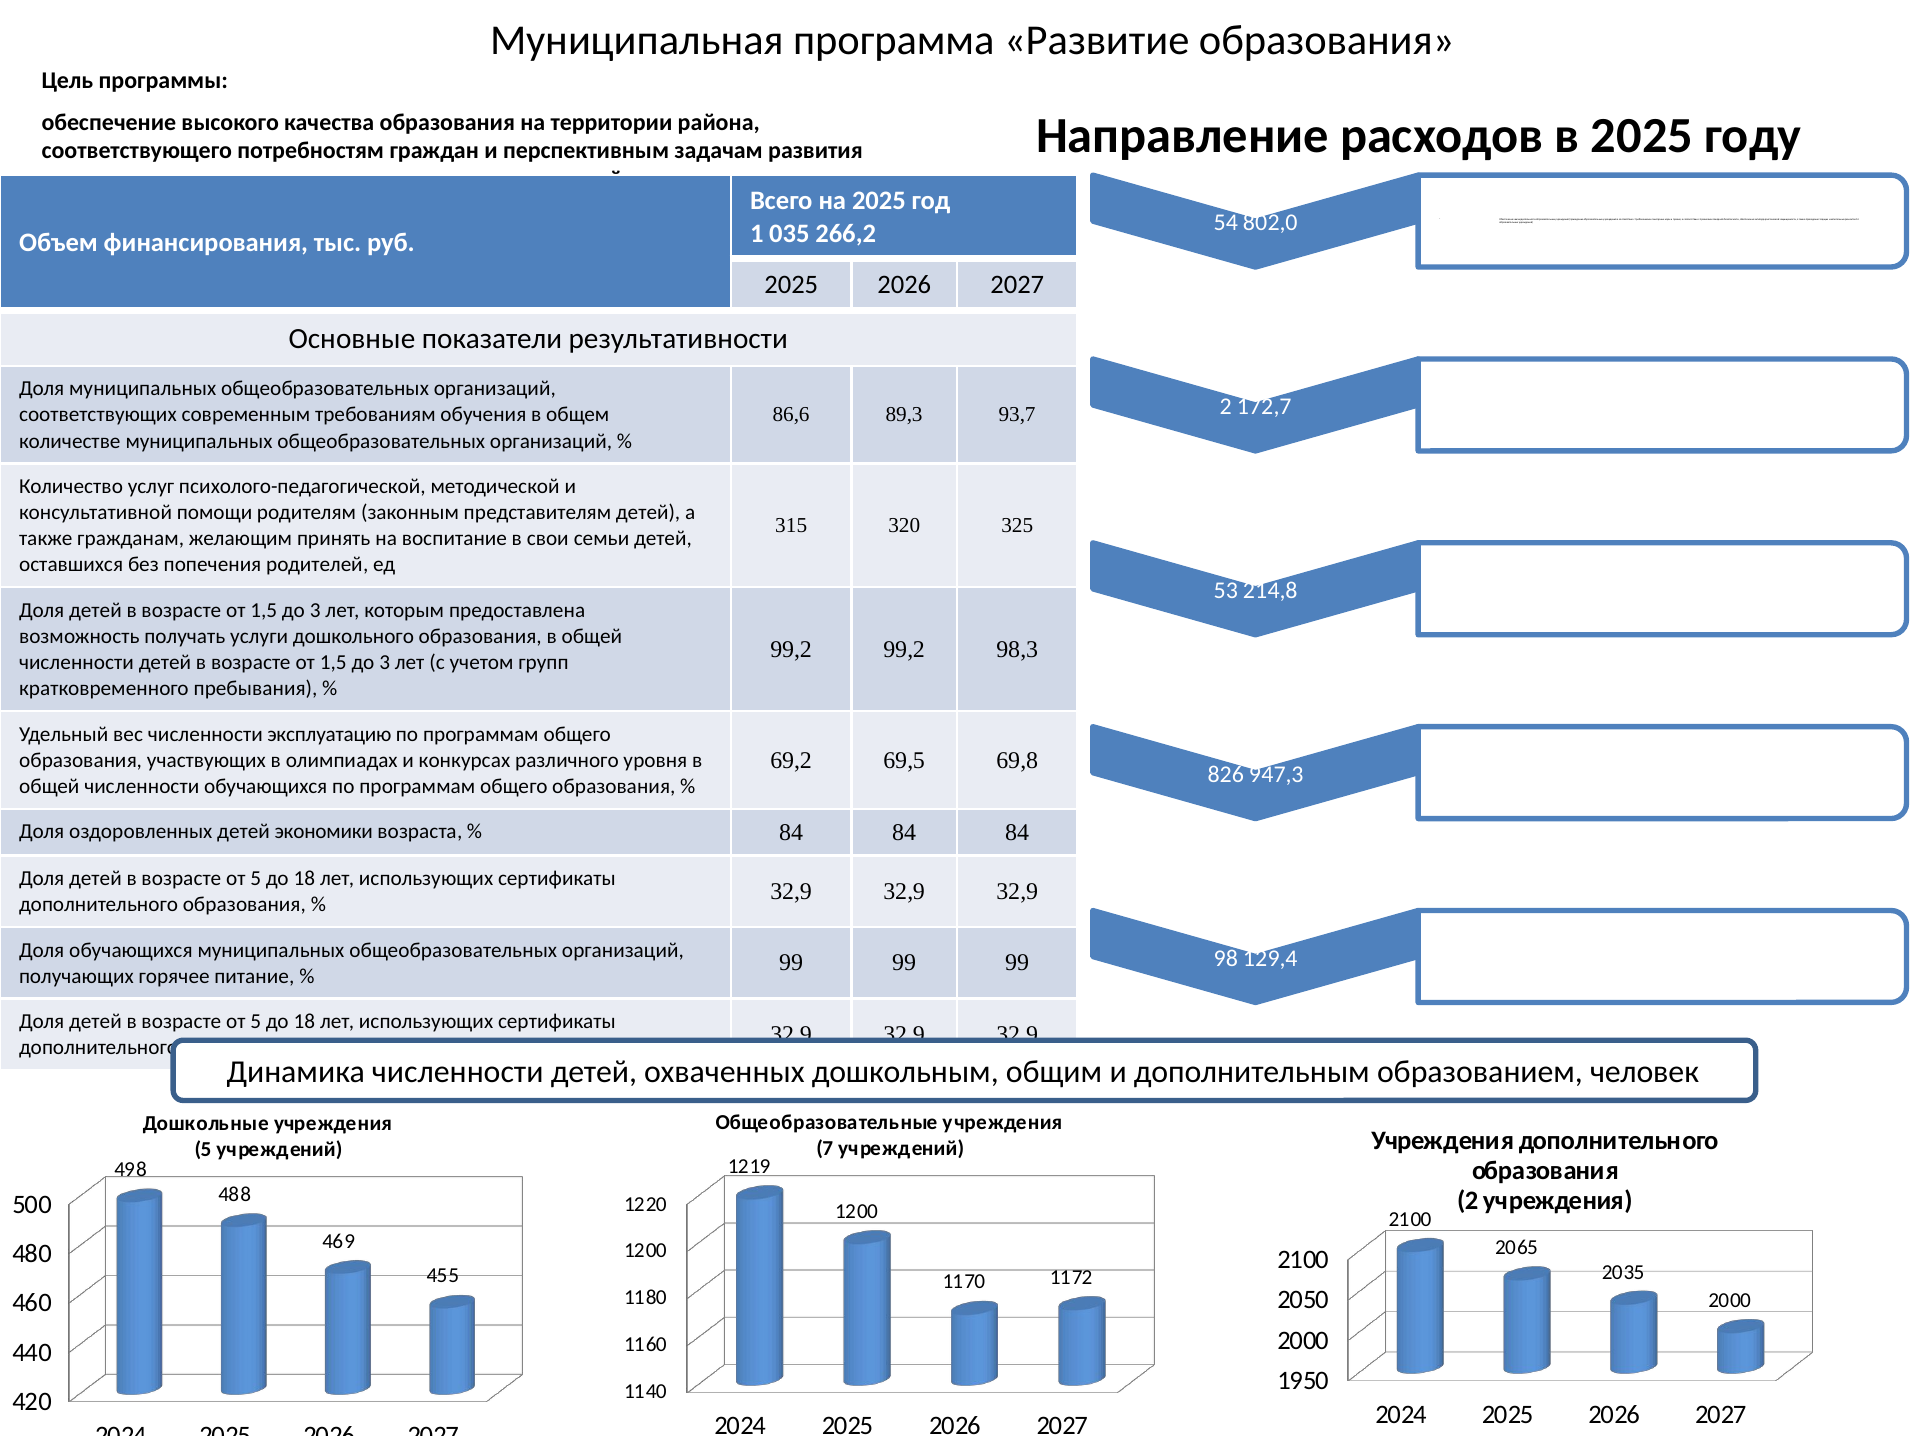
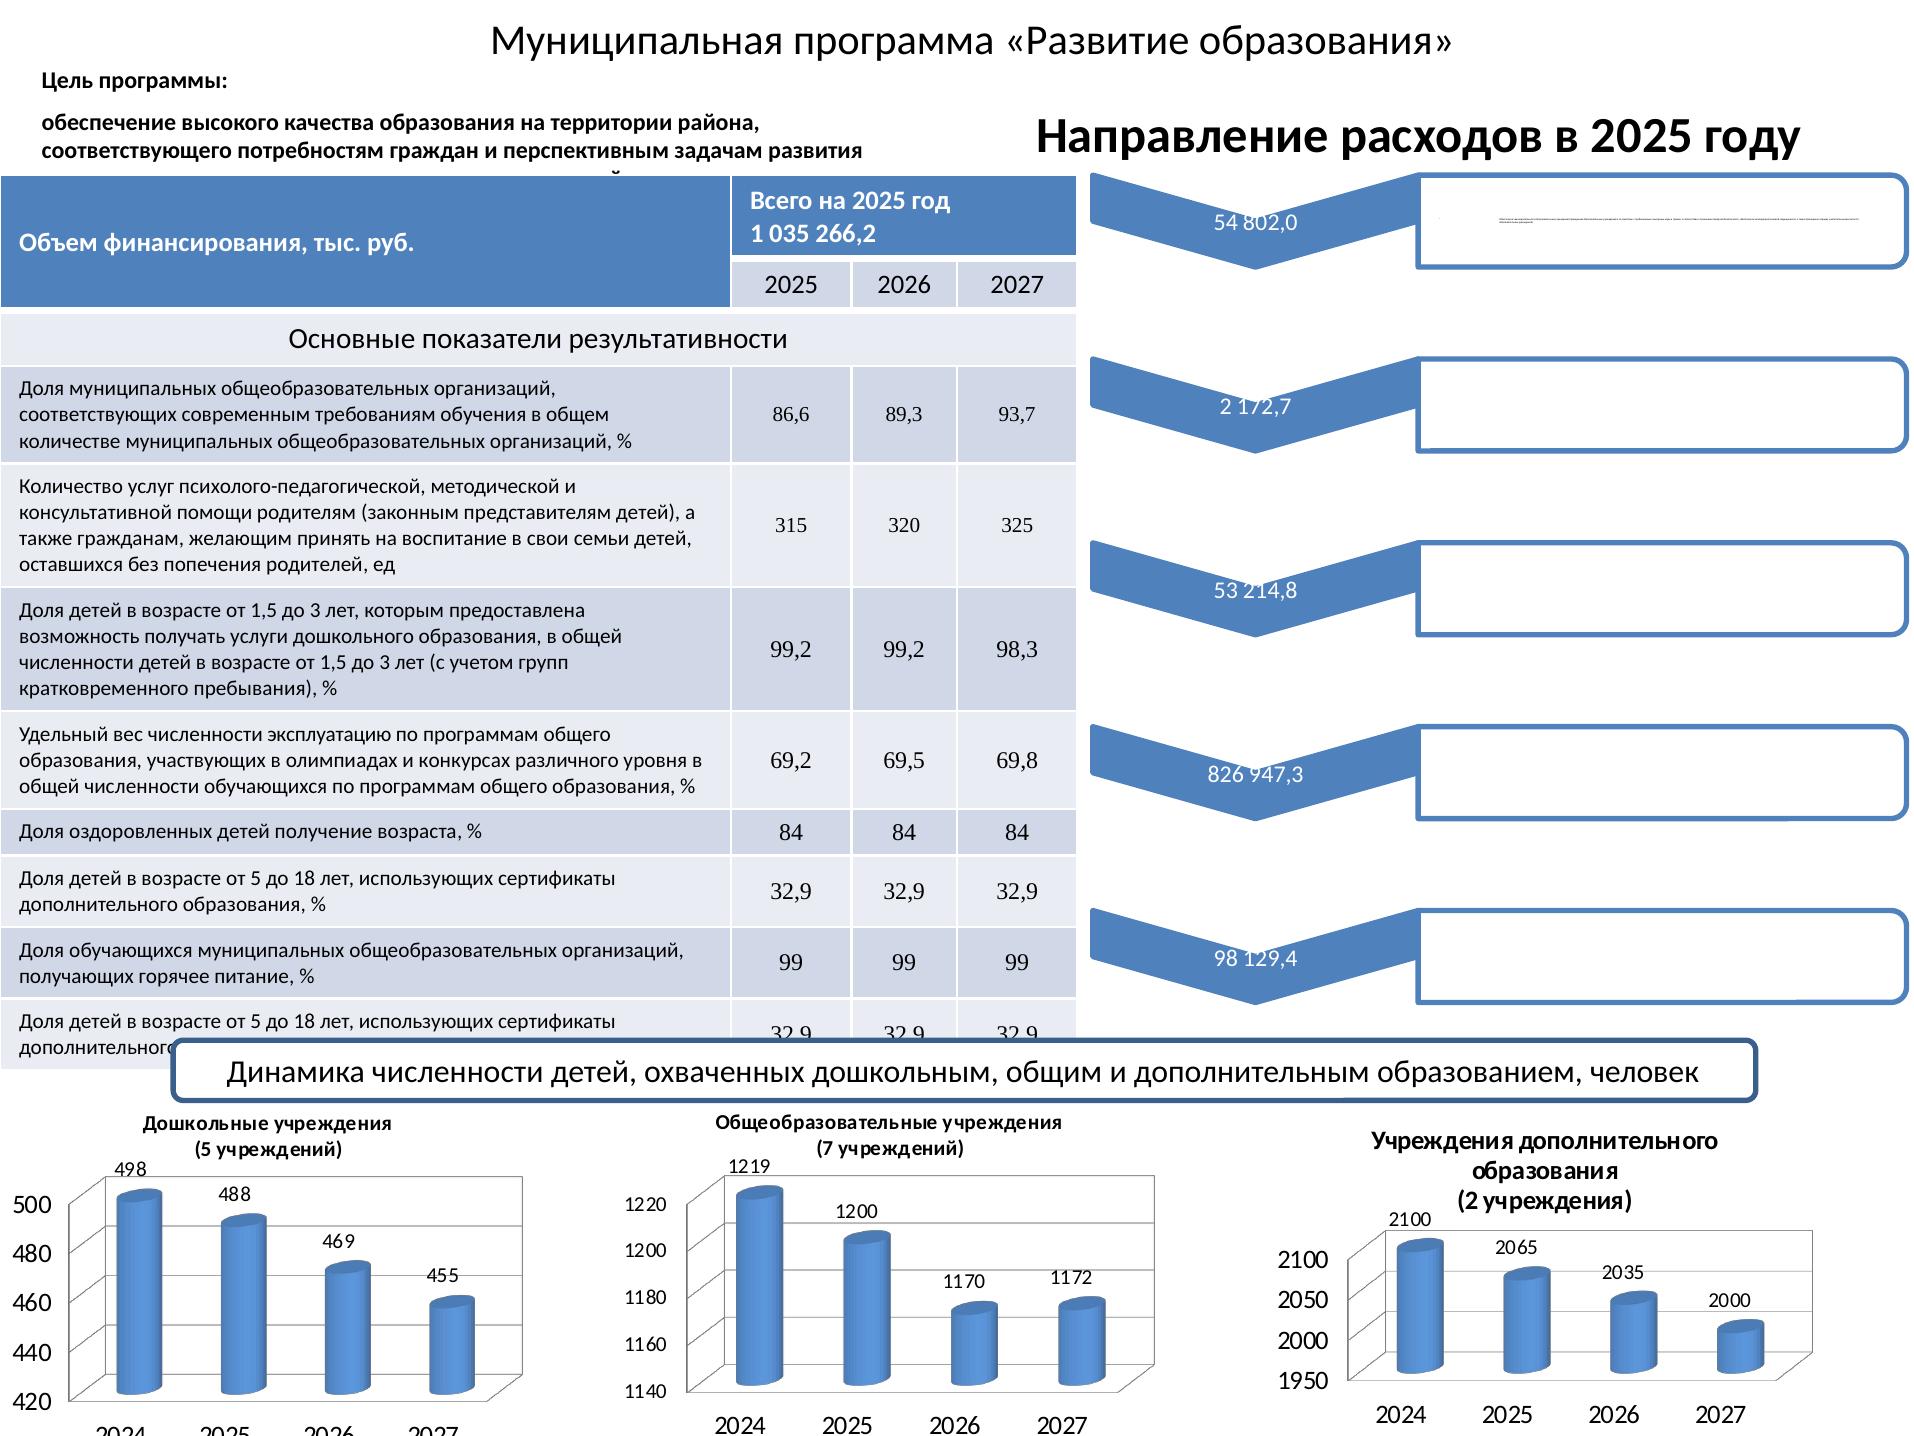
детей экономики: экономики -> получение (324, 832)
